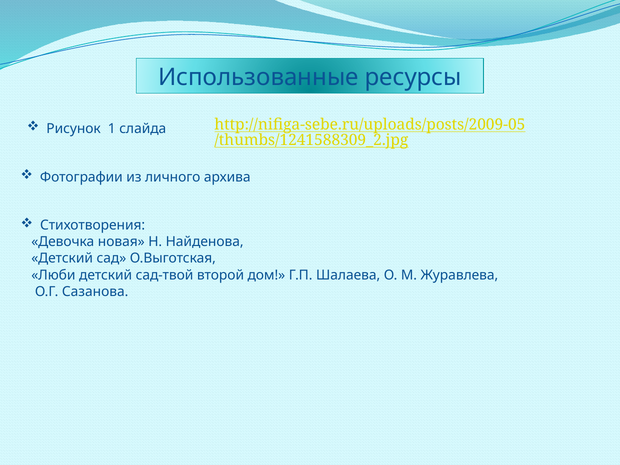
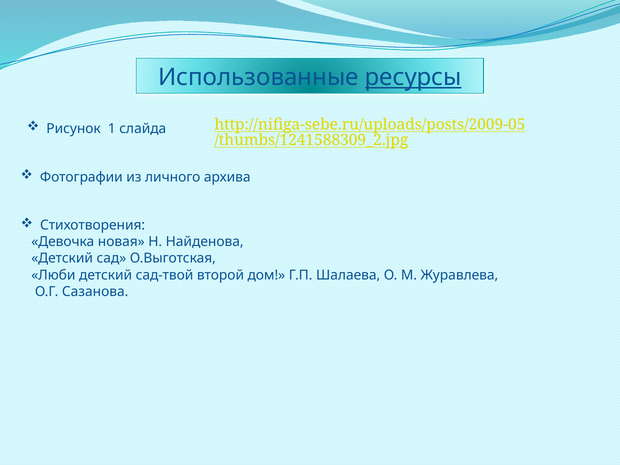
ресурсы underline: none -> present (413, 77)
